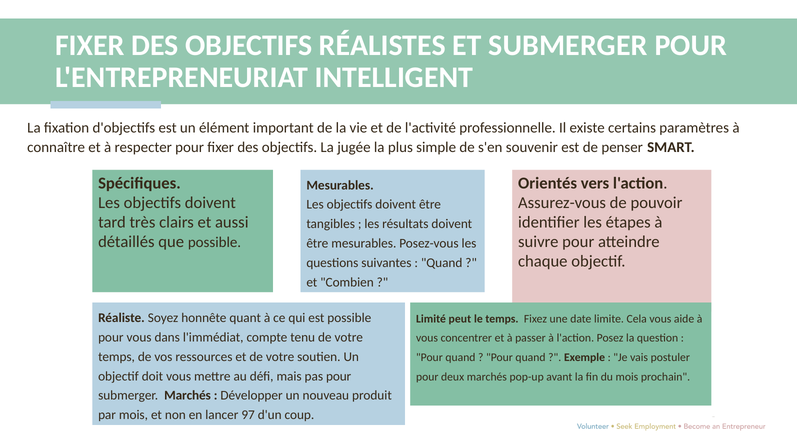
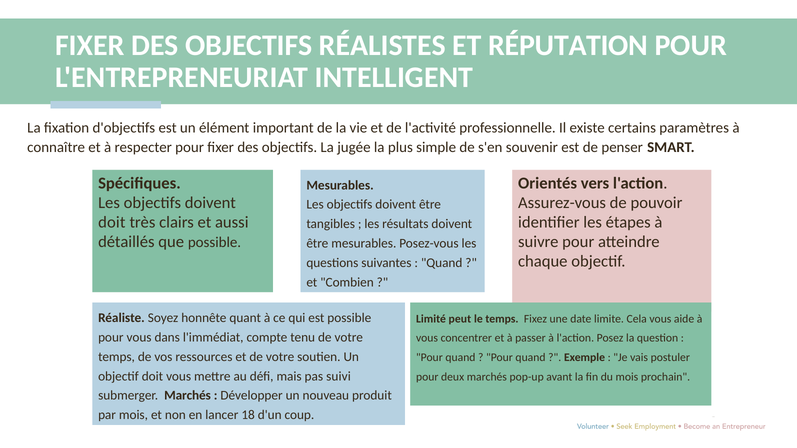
ET SUBMERGER: SUBMERGER -> RÉPUTATION (568, 45)
tard: tard -> doit (112, 222)
pas pour: pour -> suivi (339, 376)
97: 97 -> 18 (248, 415)
